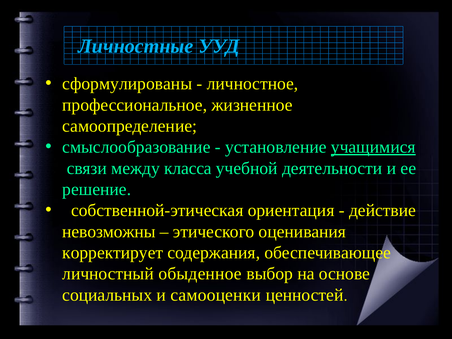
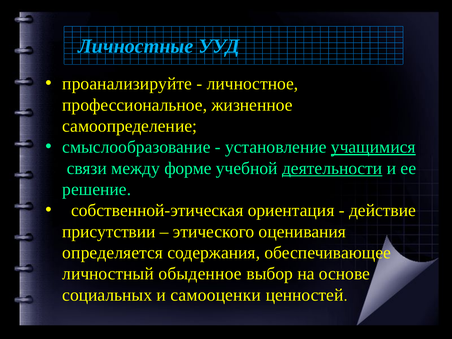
сформулированы: сформулированы -> проанализируйте (127, 84)
класса: класса -> форме (188, 168)
деятельности underline: none -> present (332, 168)
невозможны: невозможны -> присутствии (109, 232)
корректирует: корректирует -> определяется (113, 253)
